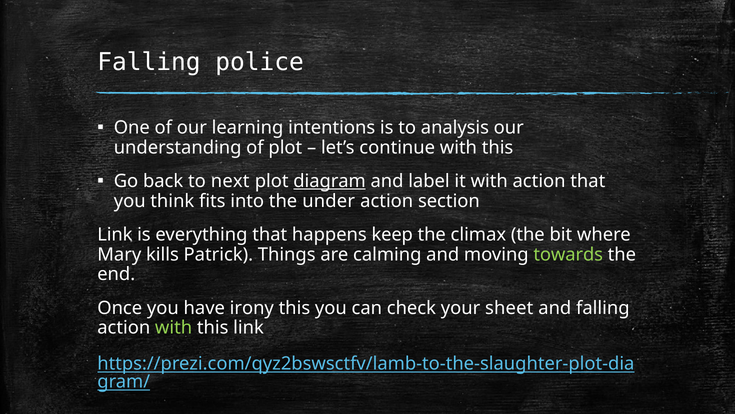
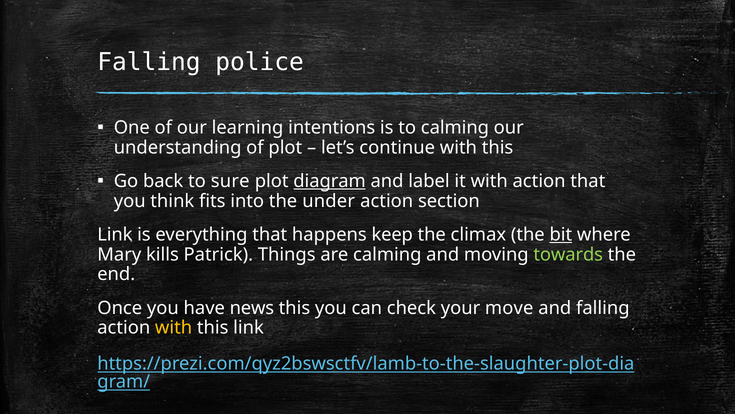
to analysis: analysis -> calming (455, 127)
next: next -> sure (230, 181)
bit underline: none -> present (561, 234)
irony: irony -> news (252, 308)
sheet: sheet -> move (509, 308)
with colour: light green -> yellow (174, 328)
